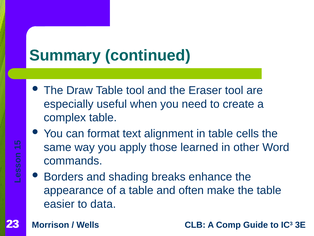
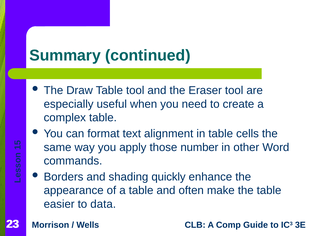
learned: learned -> number (199, 147)
breaks: breaks -> quickly (169, 176)
